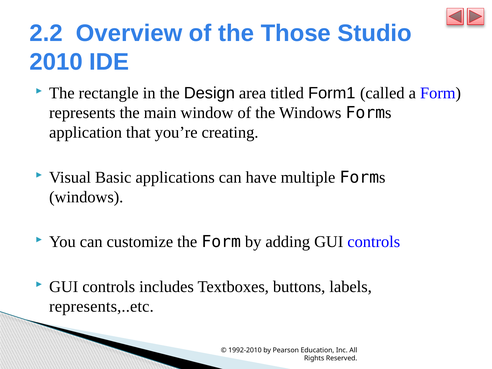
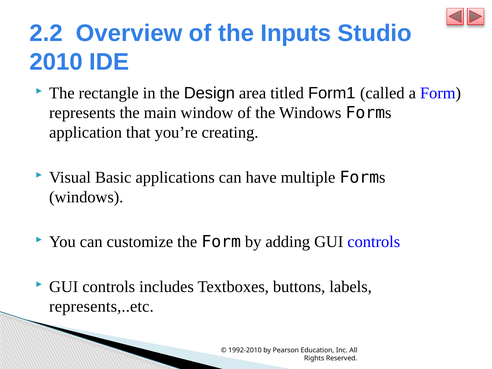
Those: Those -> Inputs (296, 33)
